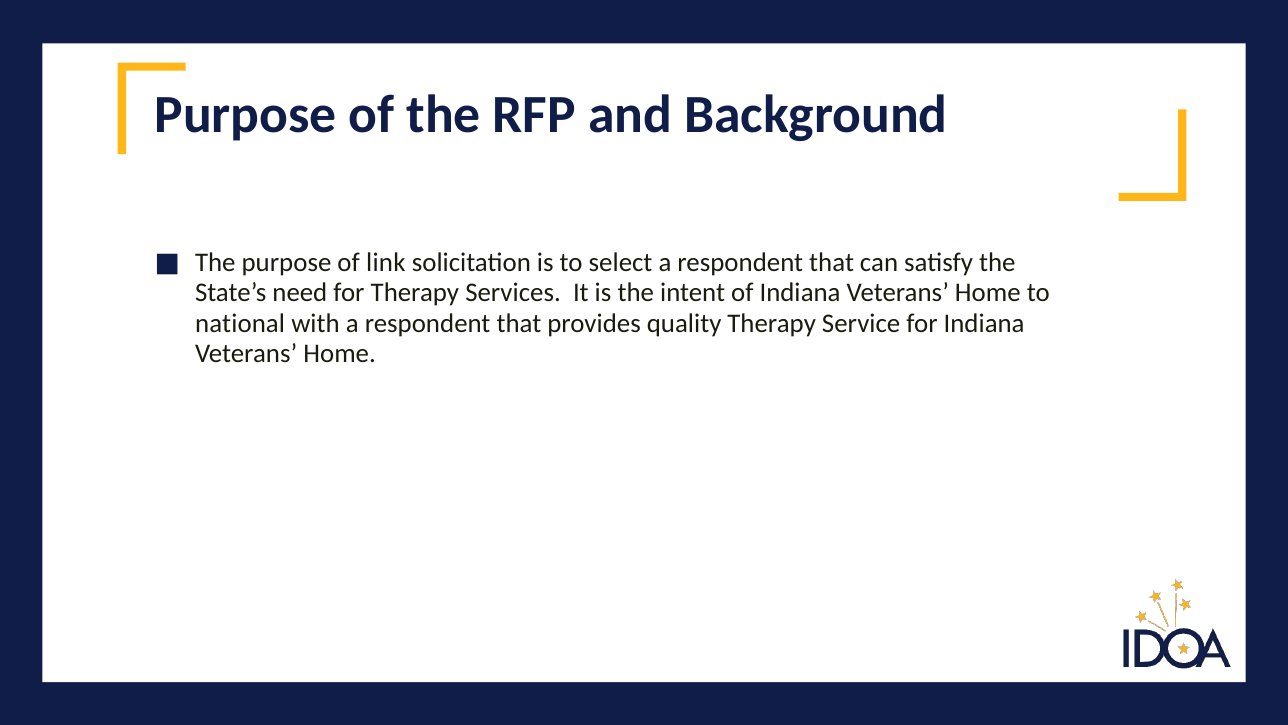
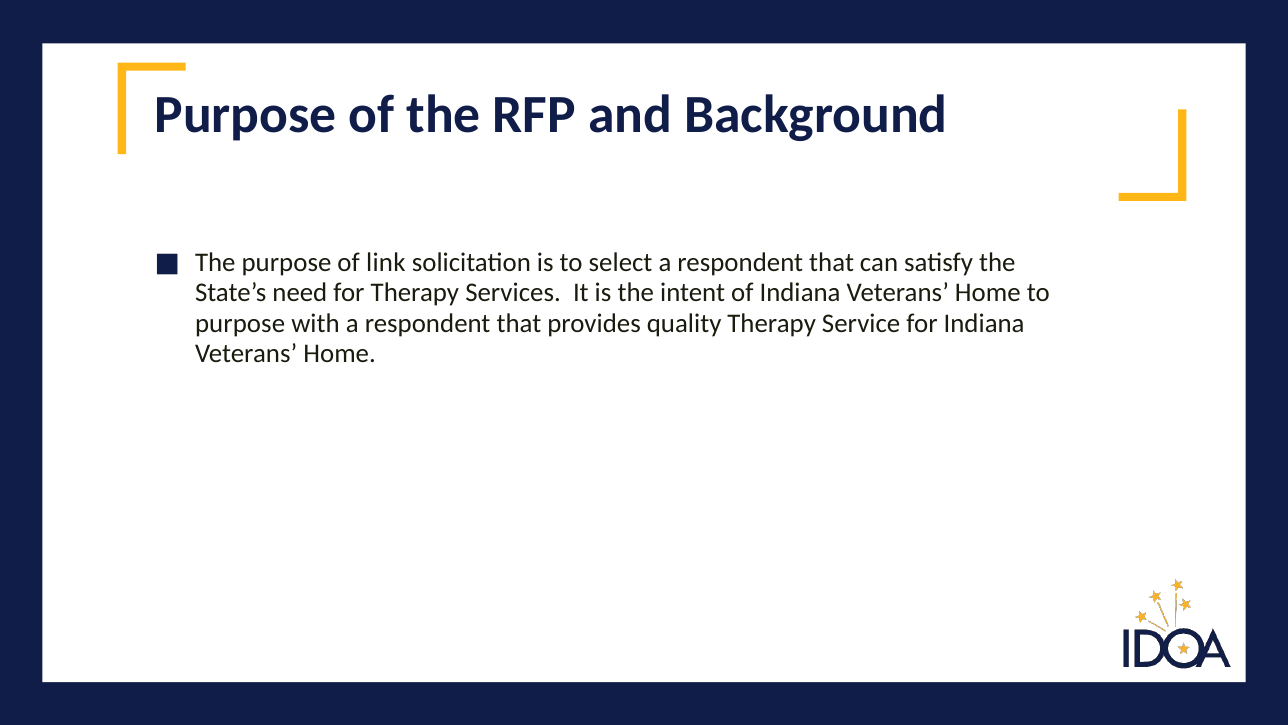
national: national -> purpose (240, 323)
